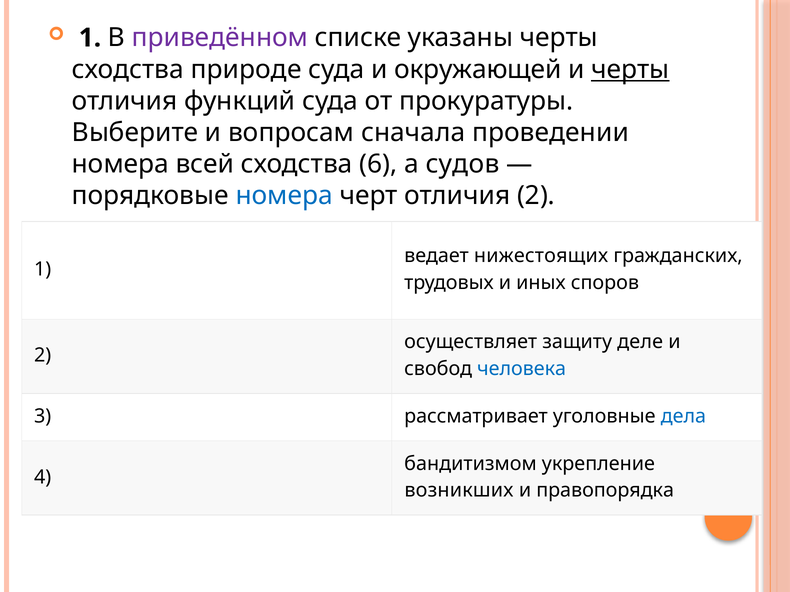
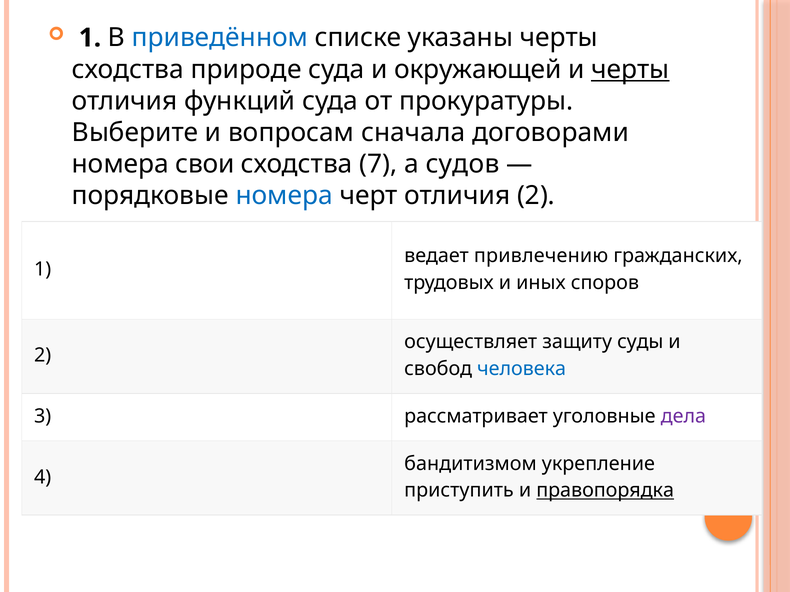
приведённом colour: purple -> blue (220, 38)
проведении: проведении -> договорами (550, 133)
всей: всей -> свои (205, 164)
6: 6 -> 7 (378, 164)
нижестоящих: нижестоящих -> привлечению (541, 256)
деле: деле -> суды (640, 342)
дела colour: blue -> purple (683, 417)
возникших: возникших -> приступить (459, 491)
правопорядка underline: none -> present (605, 491)
